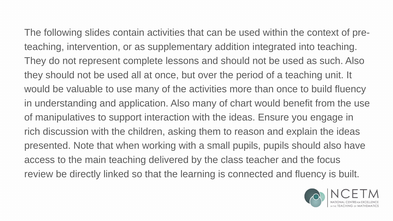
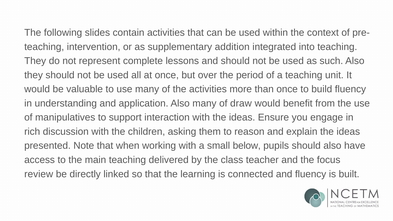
chart: chart -> draw (241, 103)
small pupils: pupils -> below (247, 146)
